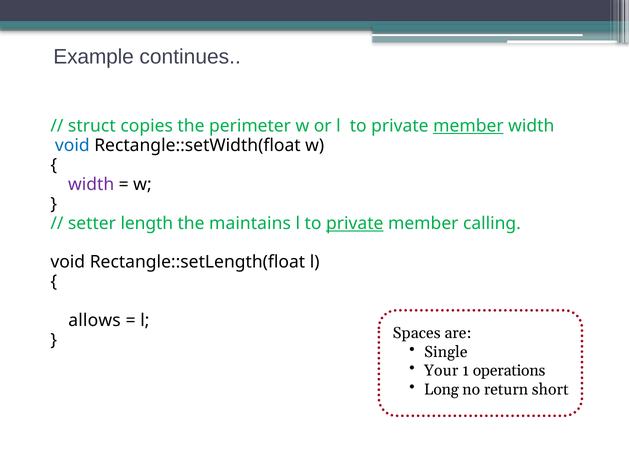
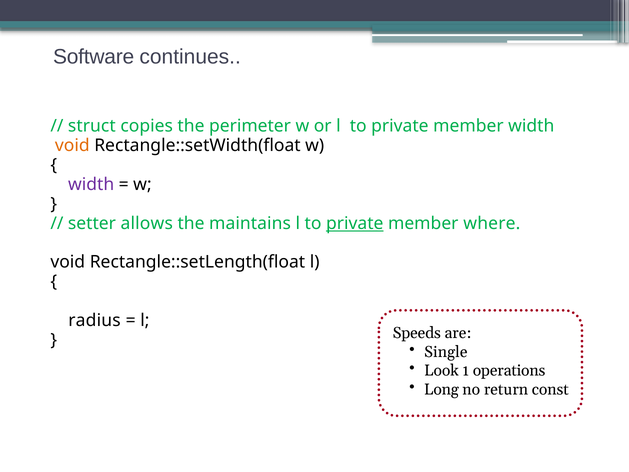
Example: Example -> Software (94, 57)
member underline: present -> none (468, 126)
void colour: blue -> orange (72, 146)
length: length -> allows (147, 223)
calling: calling -> where (492, 223)
allows: allows -> radius (94, 320)
Spaces: Spaces -> Speeds (417, 333)
Your: Your -> Look (441, 371)
short: short -> const (550, 389)
